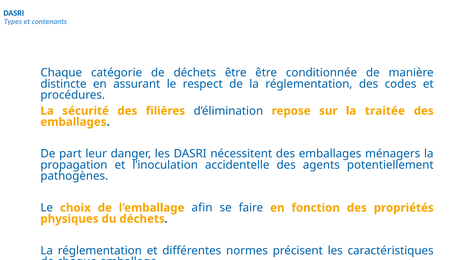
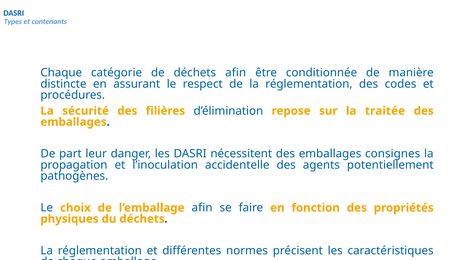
déchets être: être -> afin (236, 73)
ménagers: ménagers -> consignes (393, 154)
